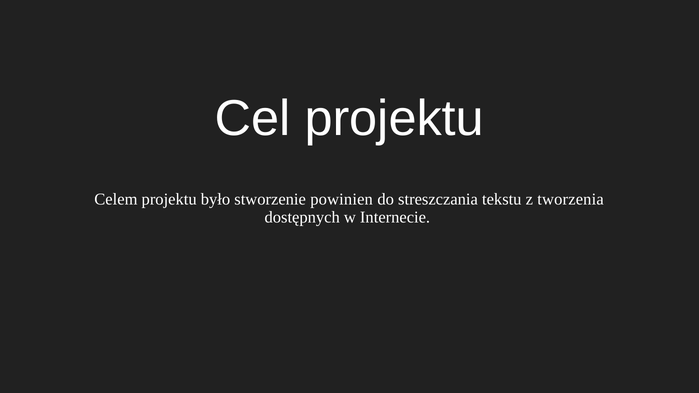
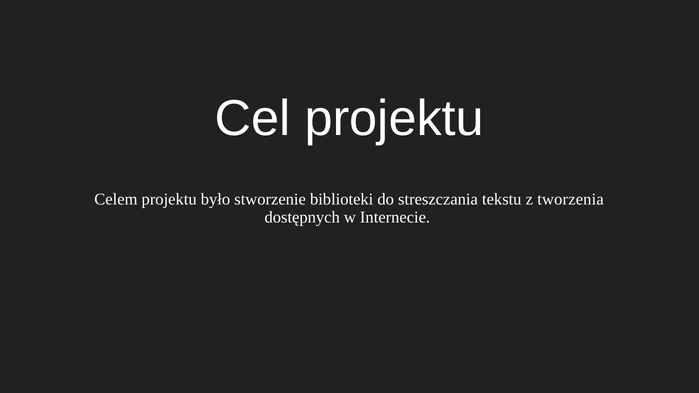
powinien: powinien -> biblioteki (342, 199)
